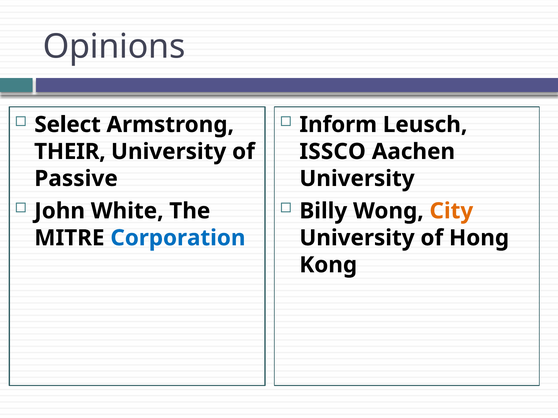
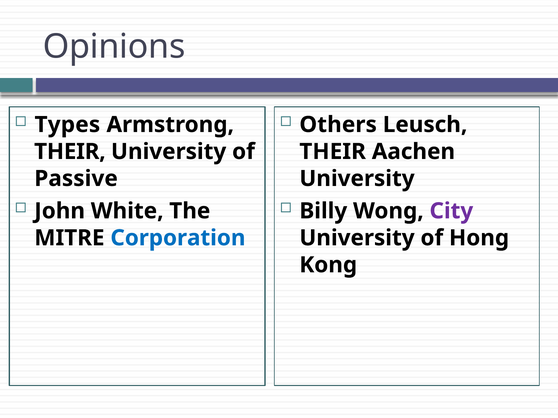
Select: Select -> Types (67, 125)
Inform: Inform -> Others (338, 125)
ISSCO: ISSCO -> THEIR (333, 152)
City colour: orange -> purple (451, 211)
